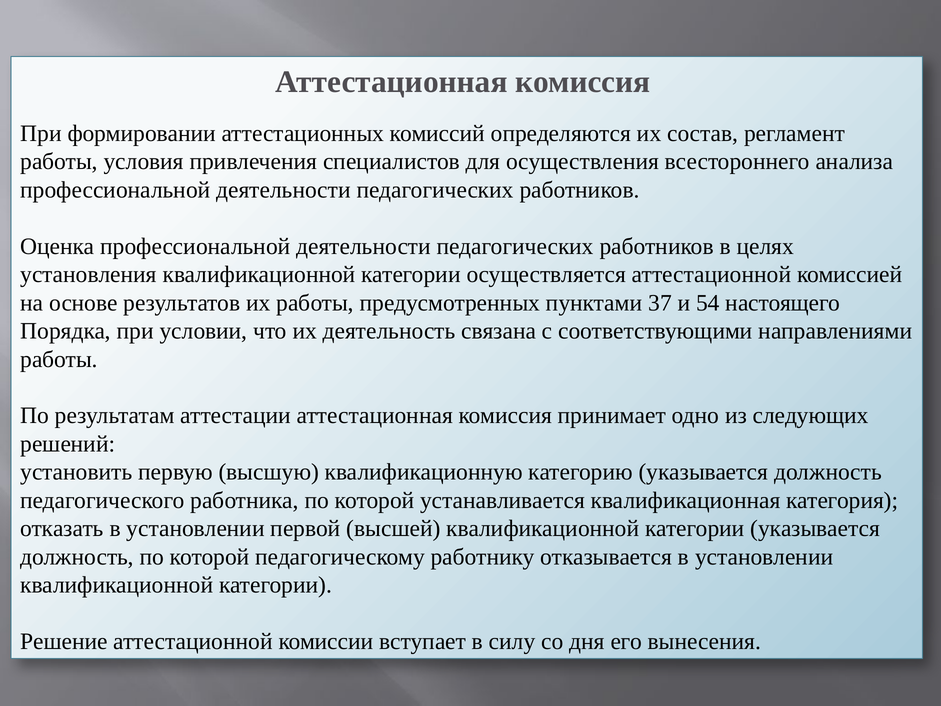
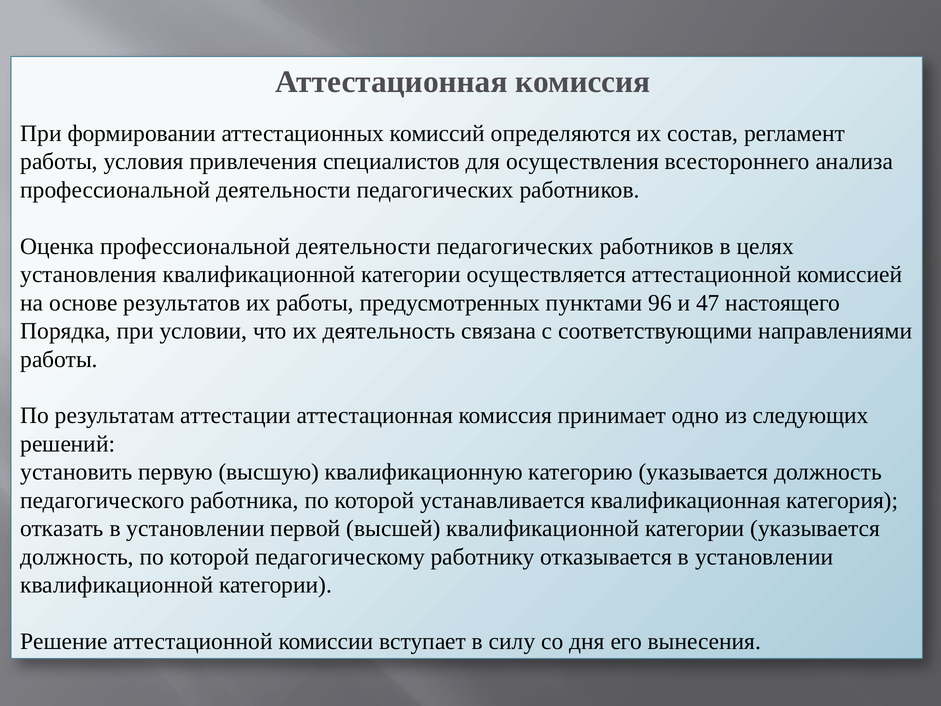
37: 37 -> 96 (660, 303)
54: 54 -> 47 (708, 303)
